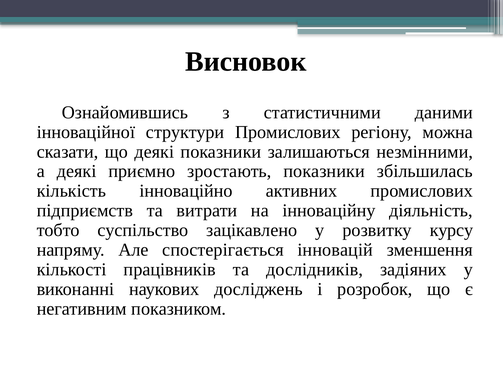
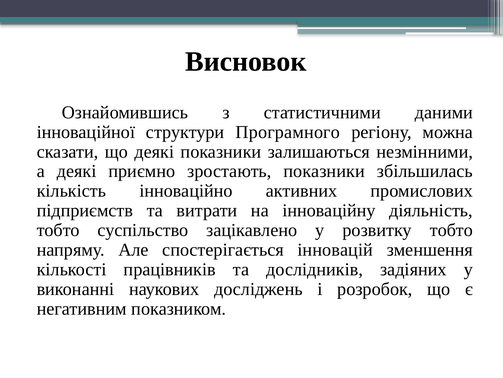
структури Промислових: Промислових -> Програмного (288, 132)
розвитку курсу: курсу -> тобто (451, 230)
